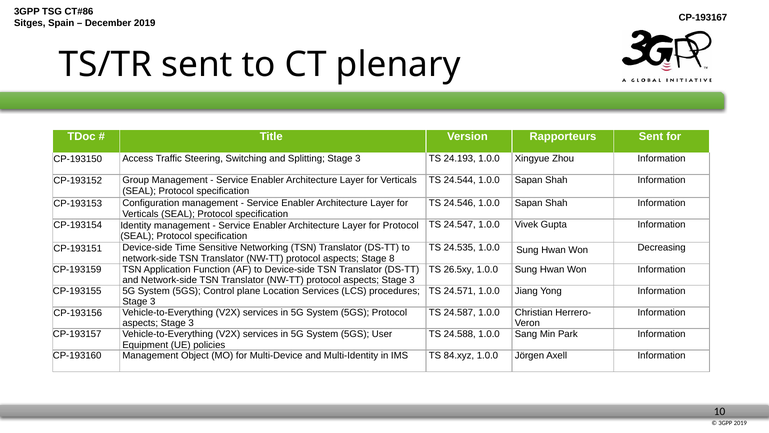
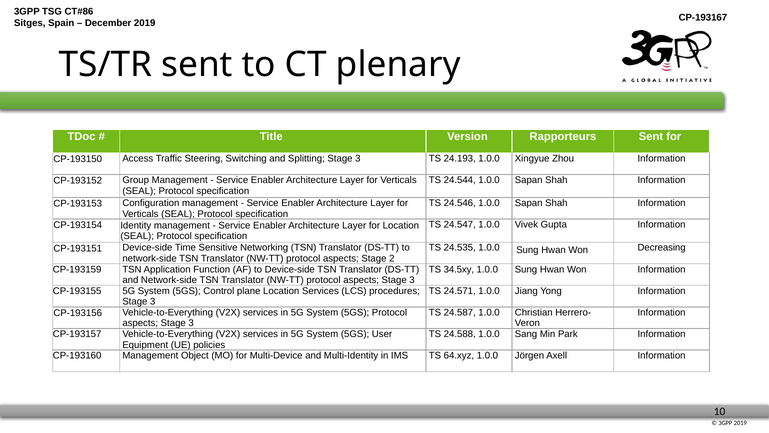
for Protocol: Protocol -> Location (401, 225)
8: 8 -> 2 (392, 258)
26.5xy: 26.5xy -> 34.5xy (459, 269)
84.xyz: 84.xyz -> 64.xyz (459, 355)
